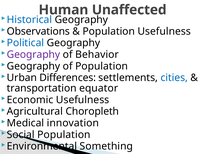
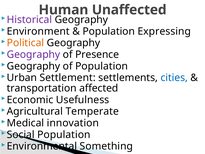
Historical colour: blue -> purple (29, 20)
Observations: Observations -> Environment (38, 31)
Population Usefulness: Usefulness -> Expressing (164, 31)
Political colour: blue -> orange (25, 43)
Behavior: Behavior -> Presence (97, 54)
Differences: Differences -> Settlement (68, 78)
equator: equator -> affected (99, 88)
Choropleth: Choropleth -> Temperate (92, 111)
